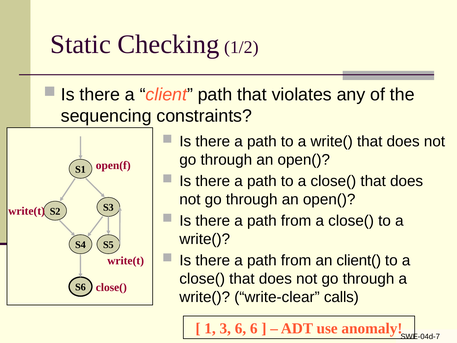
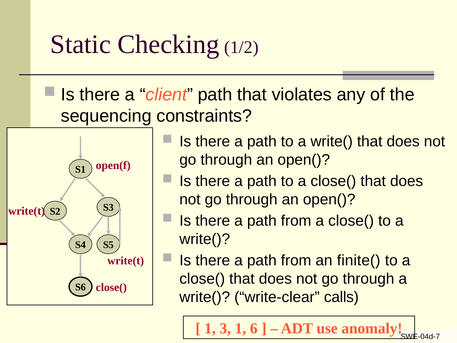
client(: client( -> finite( (359, 260)
3 6: 6 -> 1 (240, 328)
